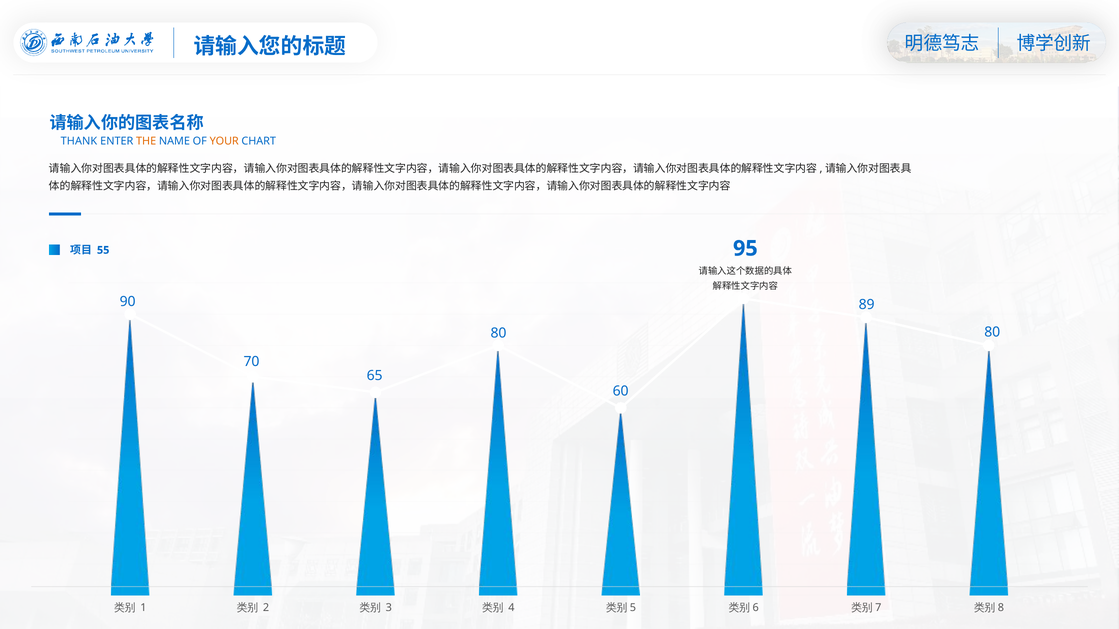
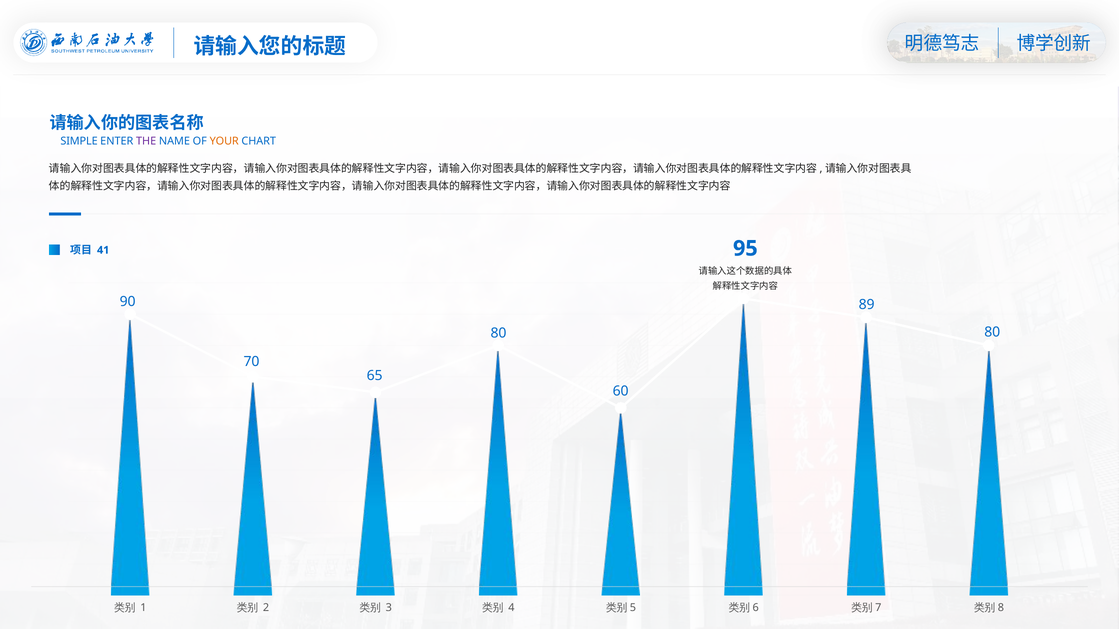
THANK: THANK -> SIMPLE (79, 141)
THE colour: orange -> purple (146, 141)
55: 55 -> 41 (103, 250)
